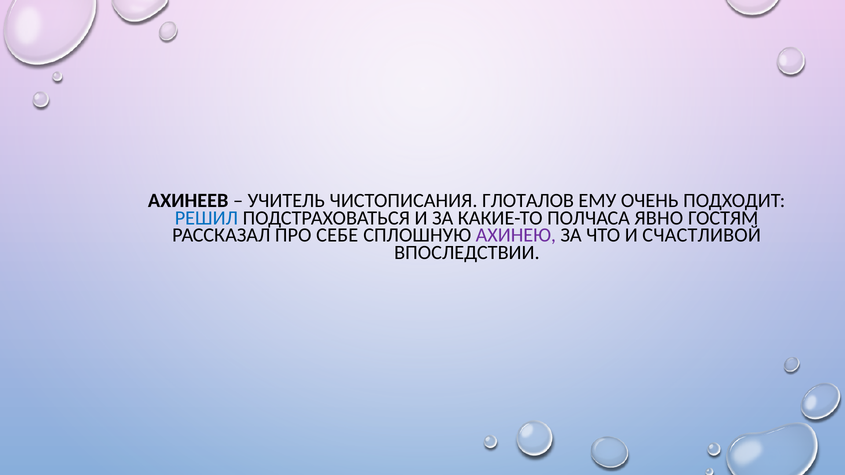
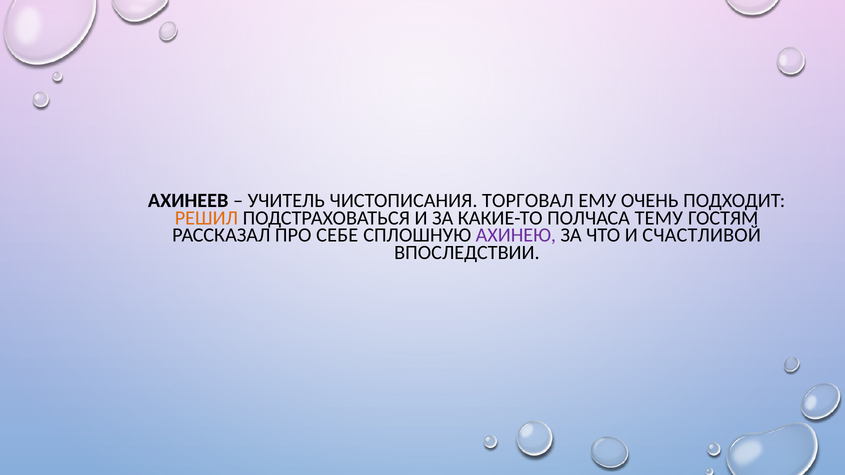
ГЛОТАЛОВ: ГЛОТАЛОВ -> ТОРГОВАЛ (528, 200)
РЕШИЛ colour: blue -> orange (206, 218)
ЯВНО: ЯВНО -> ТЕМУ (659, 218)
